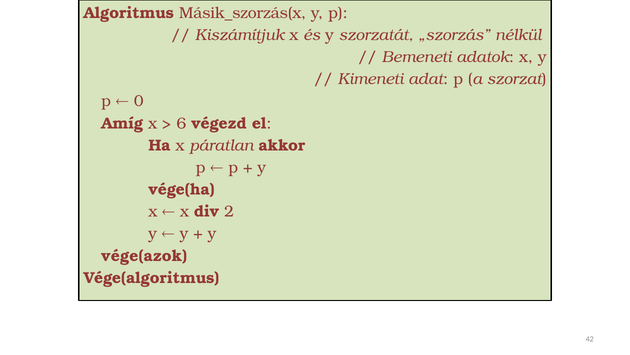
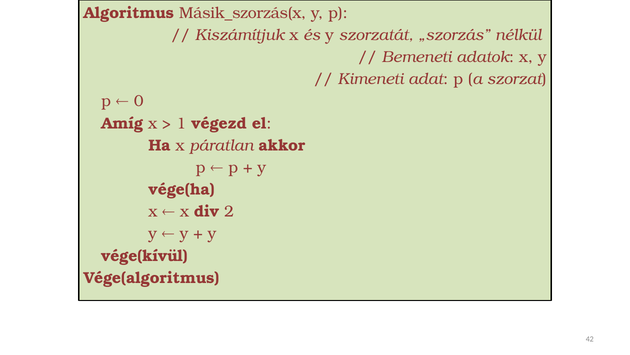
6: 6 -> 1 (181, 123)
vége(azok: vége(azok -> vége(kívül (144, 255)
